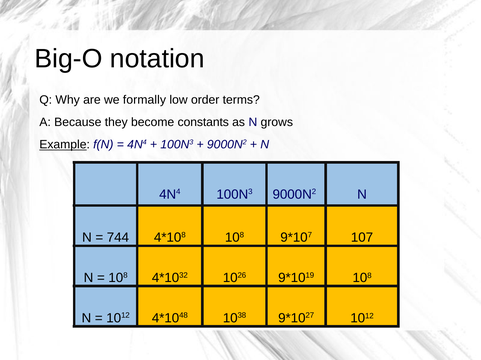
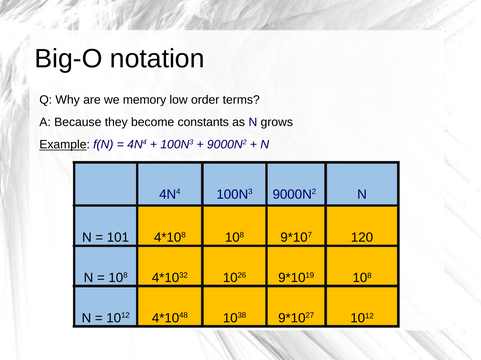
formally: formally -> memory (145, 100)
744: 744 -> 101 (118, 238)
107: 107 -> 120 (362, 238)
